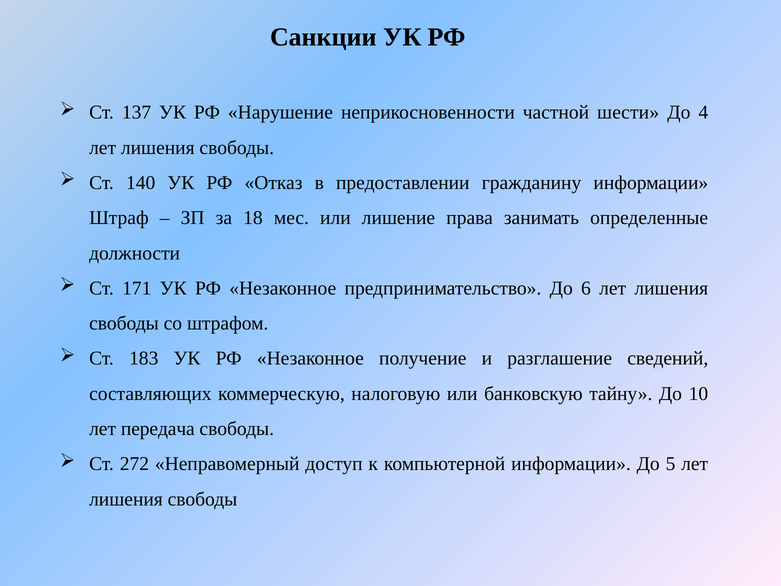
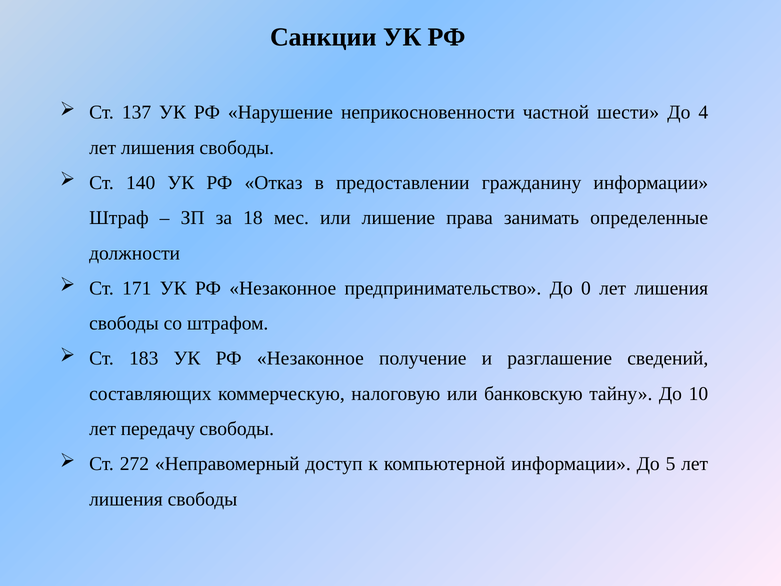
6: 6 -> 0 (586, 288)
передача: передача -> передачу (158, 429)
